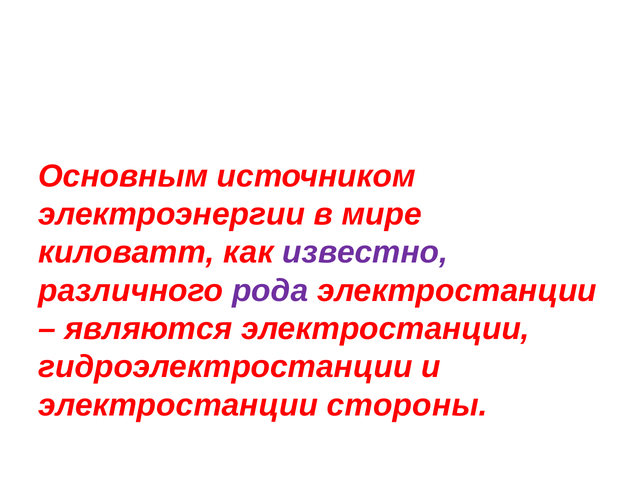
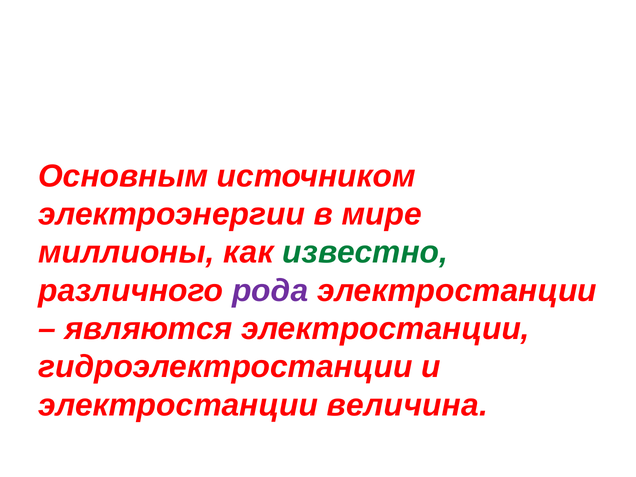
киловатт: киловатт -> миллионы (126, 252)
известно colour: purple -> green (365, 252)
стороны: стороны -> величина (407, 405)
